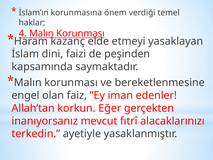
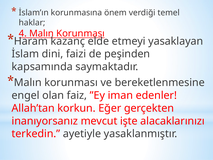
fıtrî: fıtrî -> işte (129, 121)
